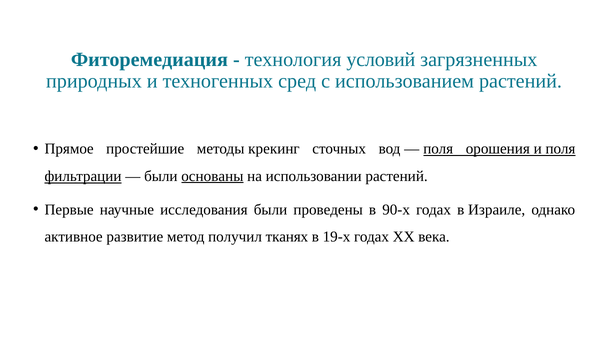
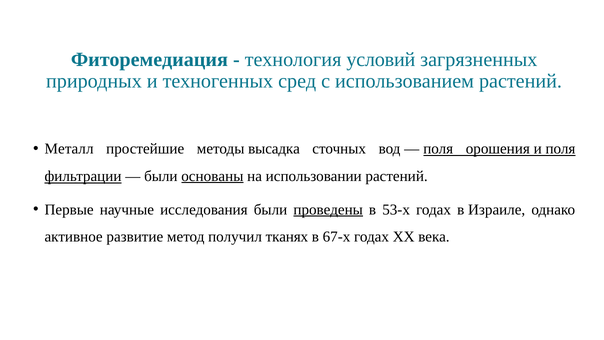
Прямое: Прямое -> Металл (69, 149)
крекинг: крекинг -> высадка (274, 149)
проведены underline: none -> present (328, 210)
90-х: 90-х -> 53-х (396, 210)
19-х: 19-х -> 67-х (337, 237)
